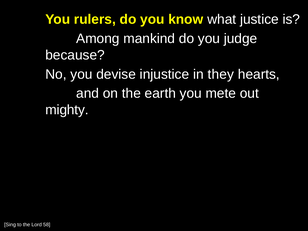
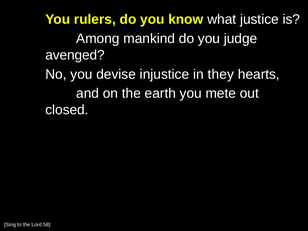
because: because -> avenged (75, 55)
mighty: mighty -> closed (67, 110)
